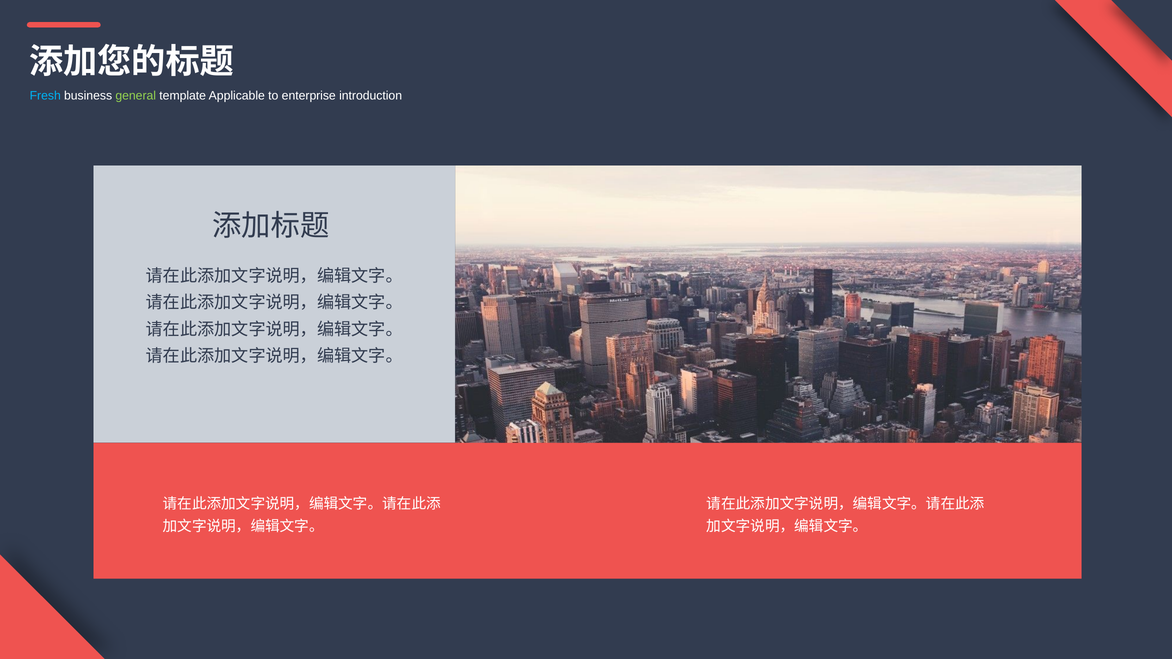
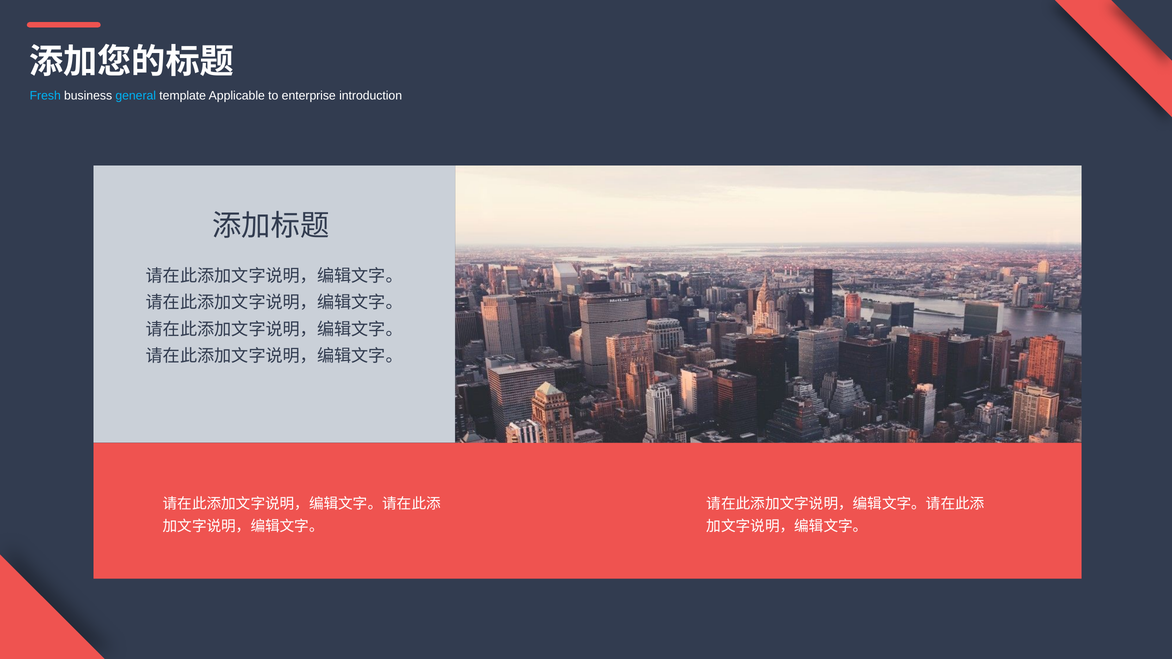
general colour: light green -> light blue (136, 96)
